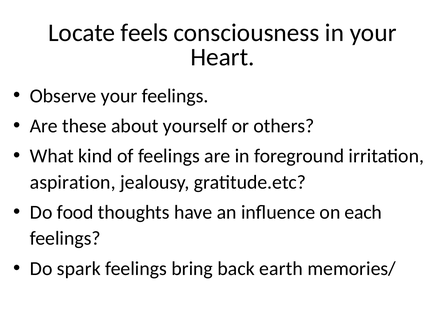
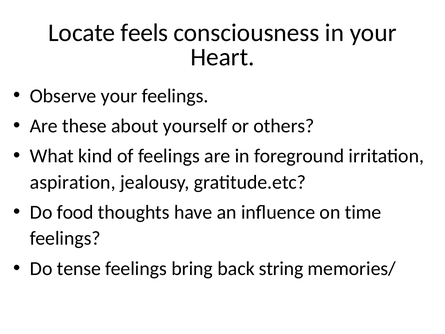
each: each -> time (363, 212)
spark: spark -> tense (79, 268)
earth: earth -> string (281, 268)
